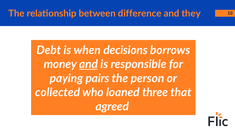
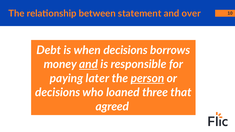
difference: difference -> statement (140, 14)
they: they -> over (191, 14)
pairs: pairs -> later (97, 78)
person underline: none -> present (147, 78)
collected: collected -> decisions (58, 93)
